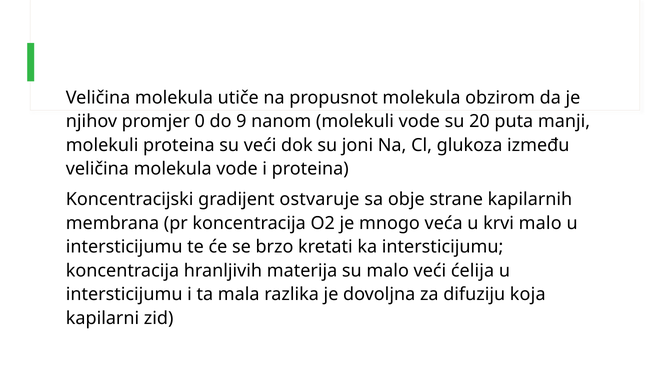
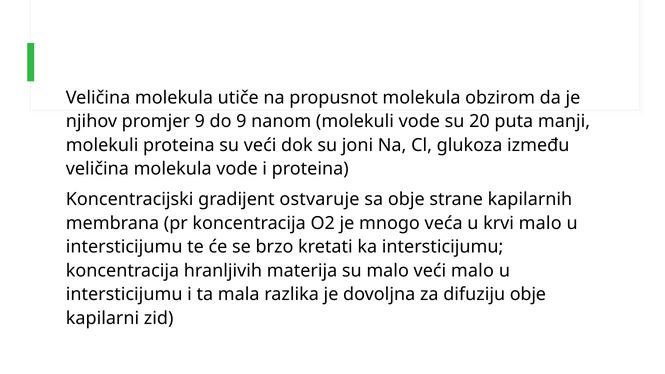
promjer 0: 0 -> 9 (200, 121)
veći ćelija: ćelija -> malo (472, 271)
difuziju koja: koja -> obje (528, 295)
